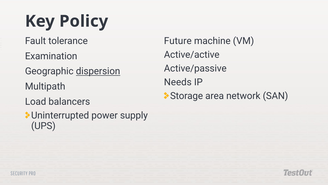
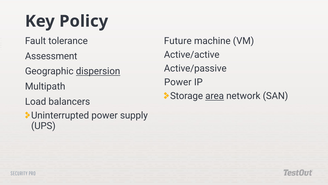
Examination: Examination -> Assessment (51, 56)
Needs: Needs -> Power (178, 82)
area underline: none -> present (215, 96)
